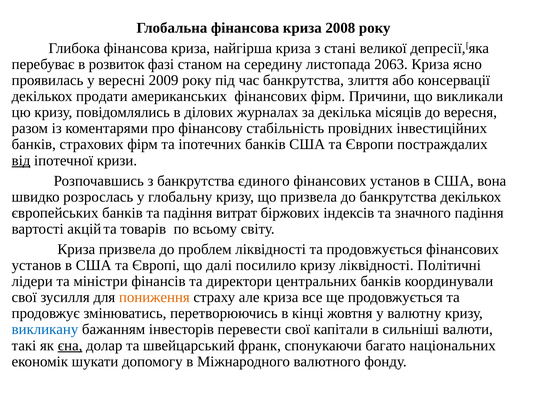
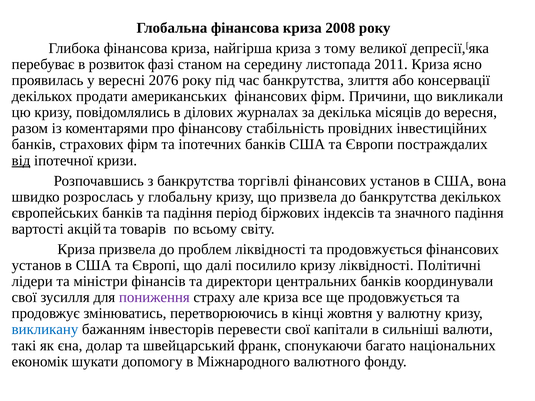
стані: стані -> тому (340, 48)
2063: 2063 -> 2011 (391, 64)
2009: 2009 -> 2076 (164, 80)
єдиного: єдиного -> торгівлі (264, 181)
витрат: витрат -> період (237, 213)
пониження colour: orange -> purple (154, 298)
єна underline: present -> none (70, 346)
